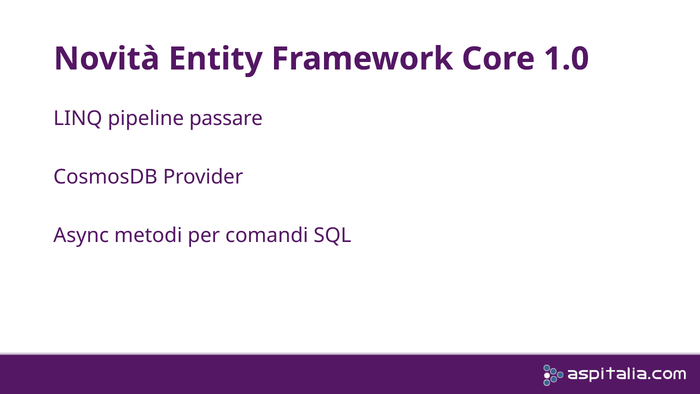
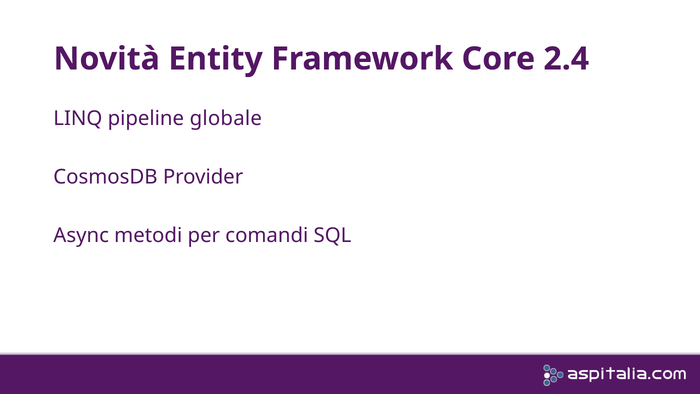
1.0: 1.0 -> 2.4 (566, 59)
passare: passare -> globale (226, 118)
